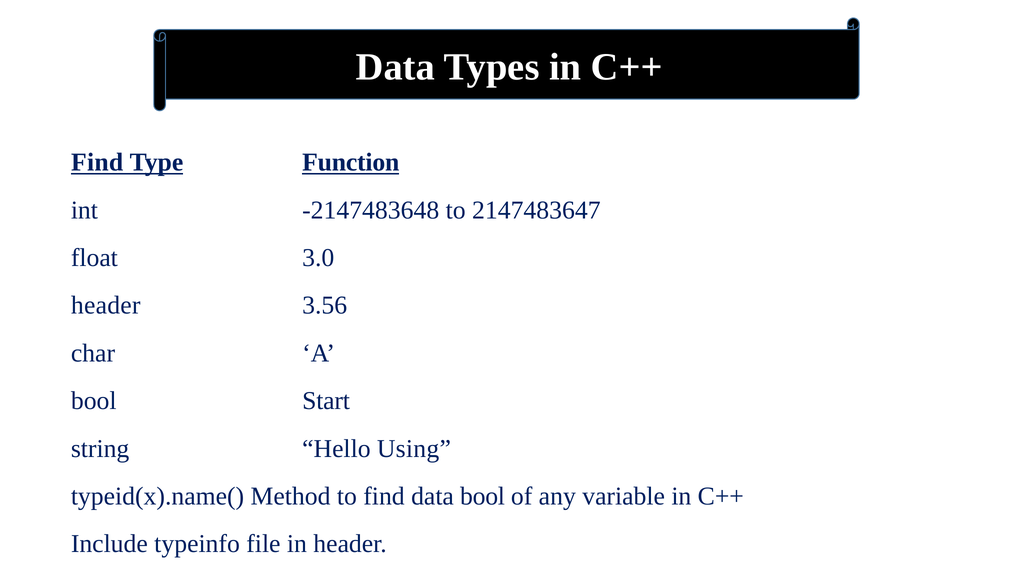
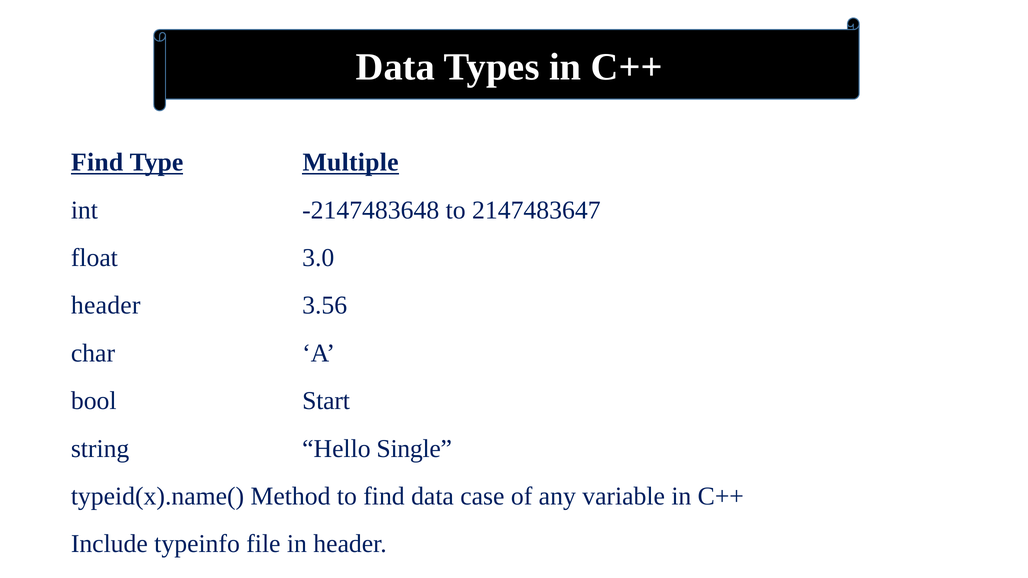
Function: Function -> Multiple (351, 162)
Using: Using -> Single (414, 449)
data bool: bool -> case (482, 496)
